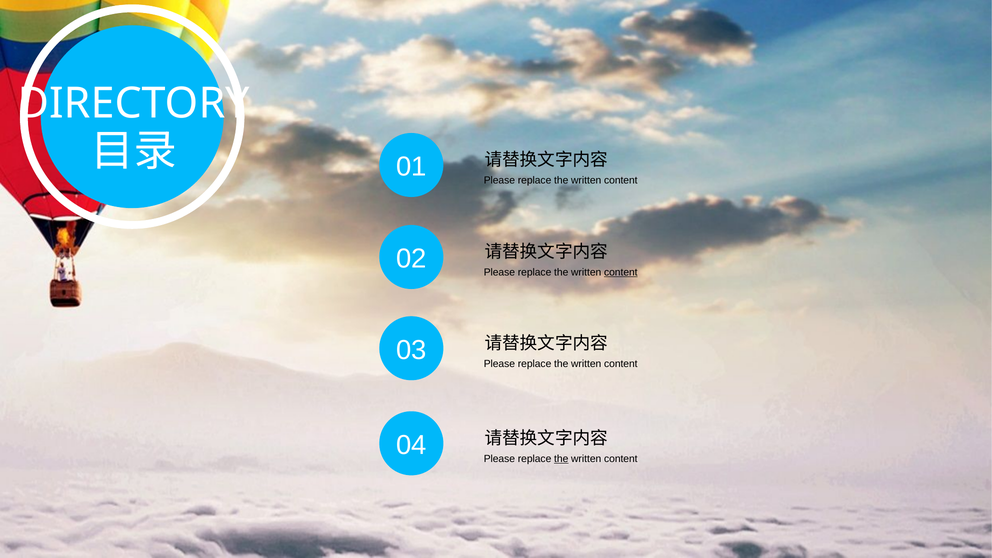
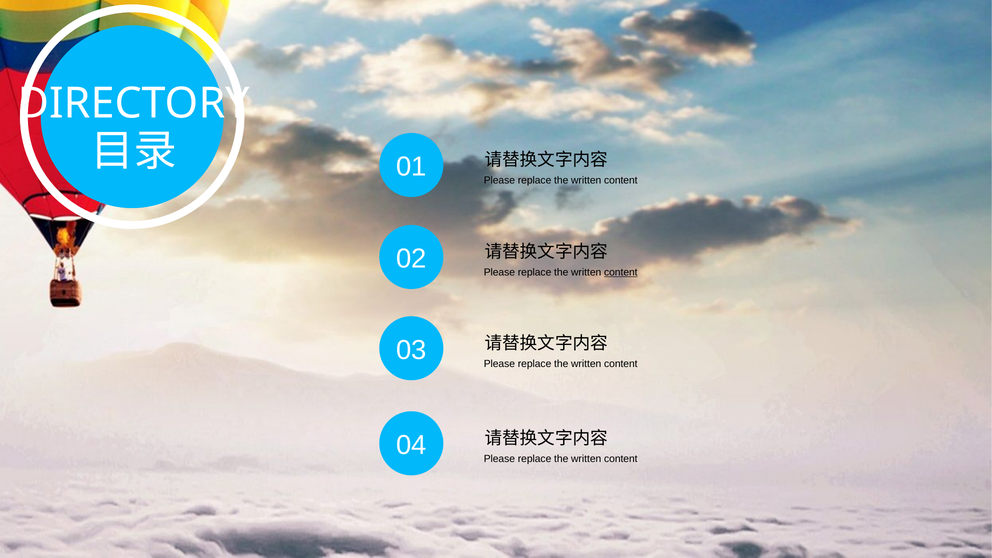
the underline: present -> none (561, 459)
